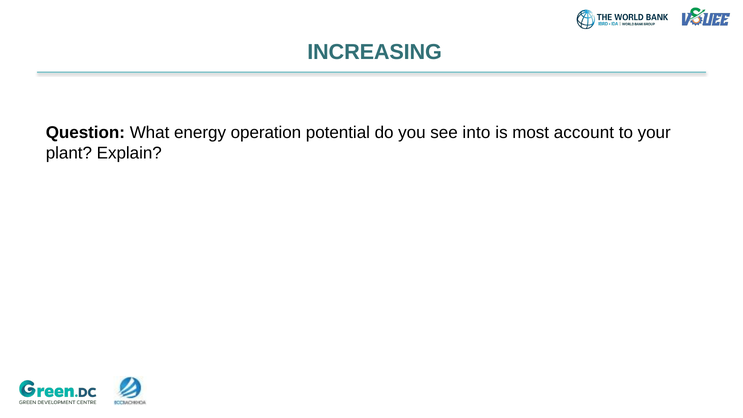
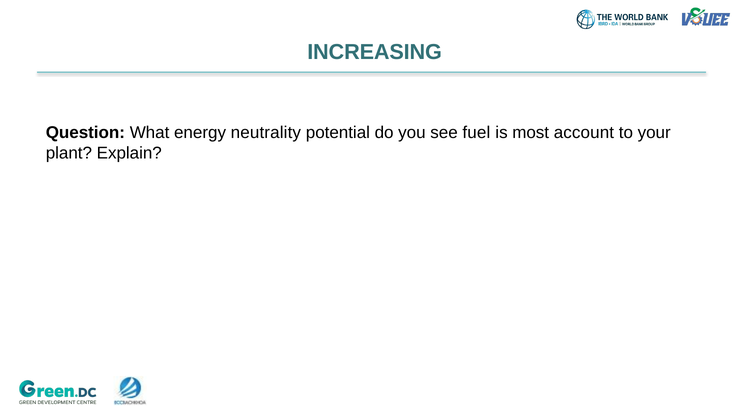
operation: operation -> neutrality (266, 132)
into: into -> fuel (476, 132)
